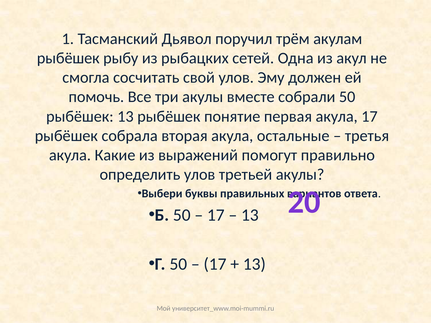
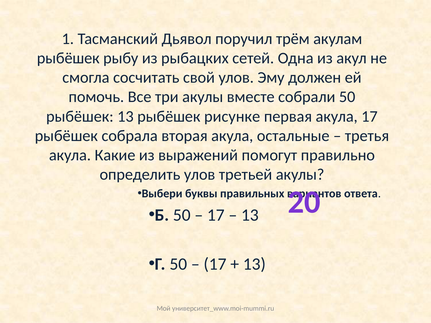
понятие: понятие -> рисунке (232, 116)
